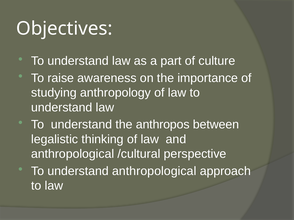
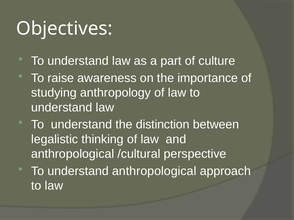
anthropos: anthropos -> distinction (163, 125)
